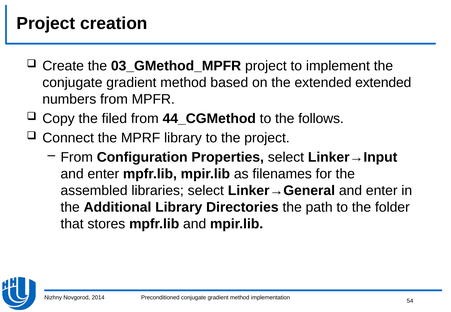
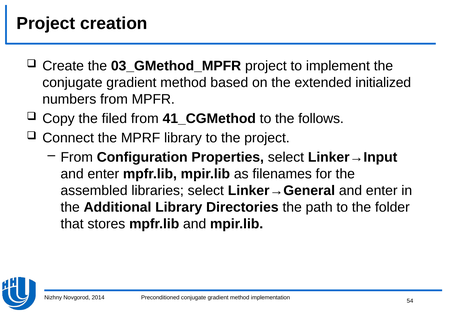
extended extended: extended -> initialized (383, 83)
44_СGMethod: 44_СGMethod -> 41_СGMethod (209, 119)
